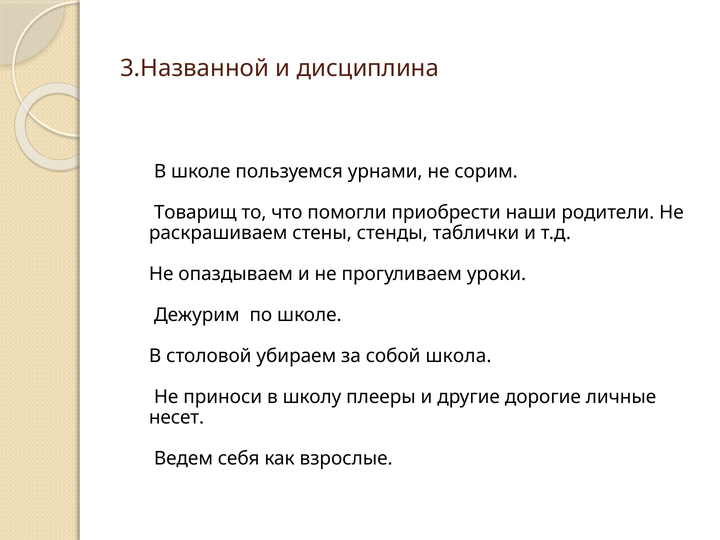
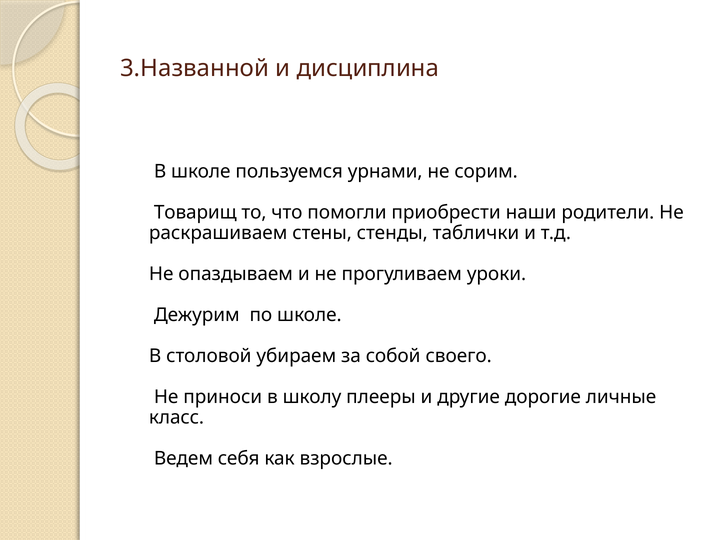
школа: школа -> своего (459, 356)
несет: несет -> класс (177, 418)
